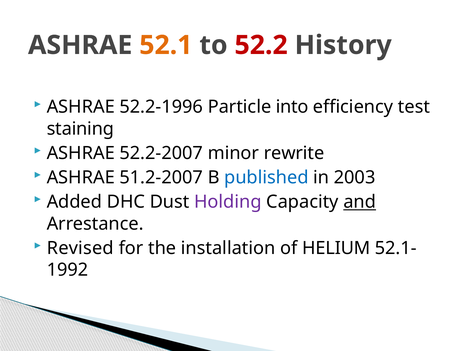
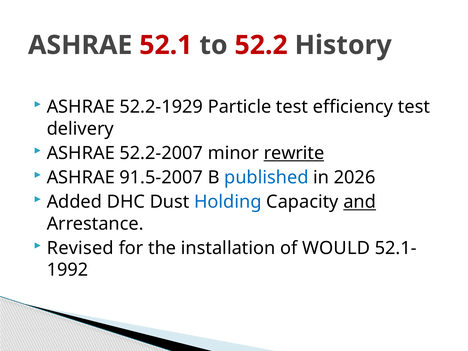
52.1 colour: orange -> red (166, 45)
52.2-1996: 52.2-1996 -> 52.2-1929 (161, 107)
Particle into: into -> test (292, 107)
staining: staining -> delivery (80, 129)
rewrite underline: none -> present (294, 153)
51.2-2007: 51.2-2007 -> 91.5-2007 (161, 178)
2003: 2003 -> 2026 (355, 178)
Holding colour: purple -> blue (228, 202)
HELIUM: HELIUM -> WOULD (336, 248)
